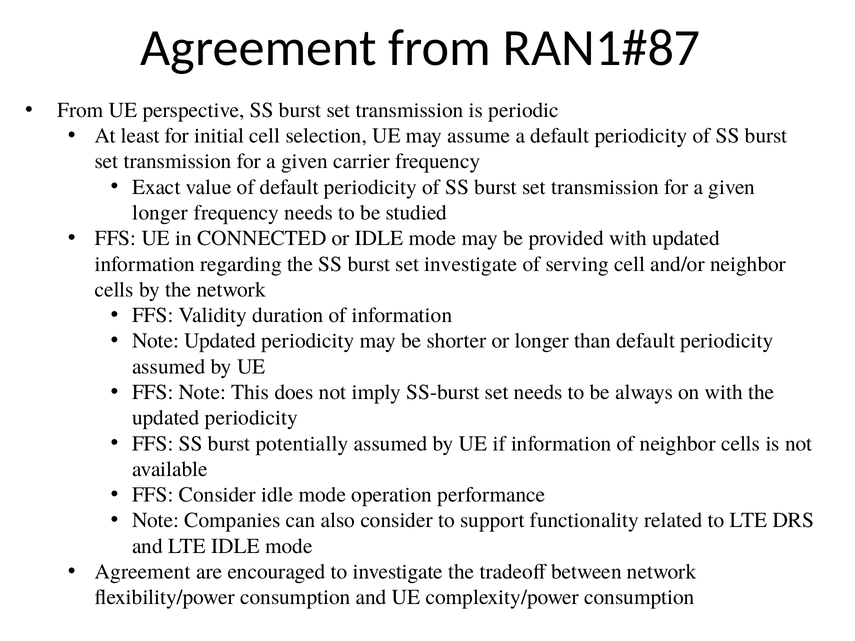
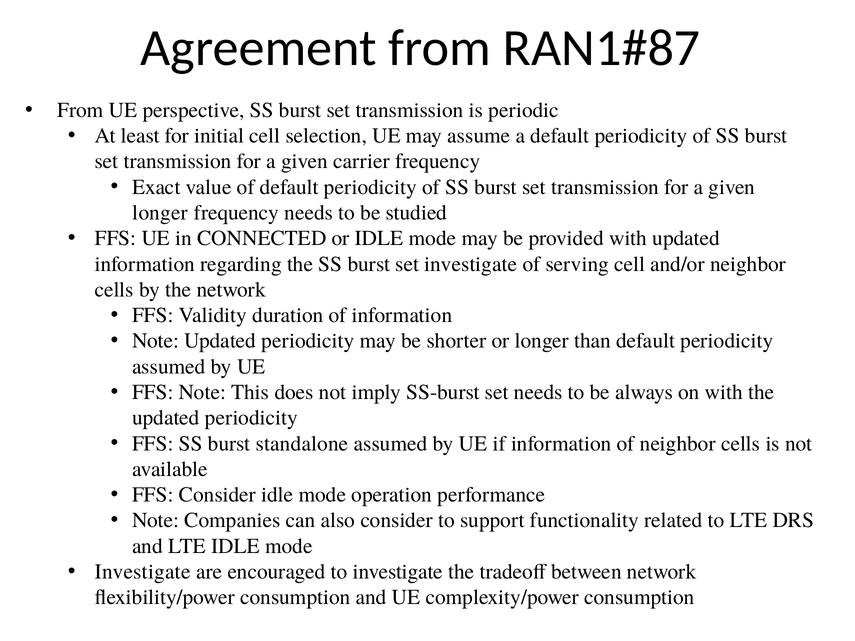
potentially: potentially -> standalone (302, 444)
Agreement: Agreement -> Investigate (143, 572)
